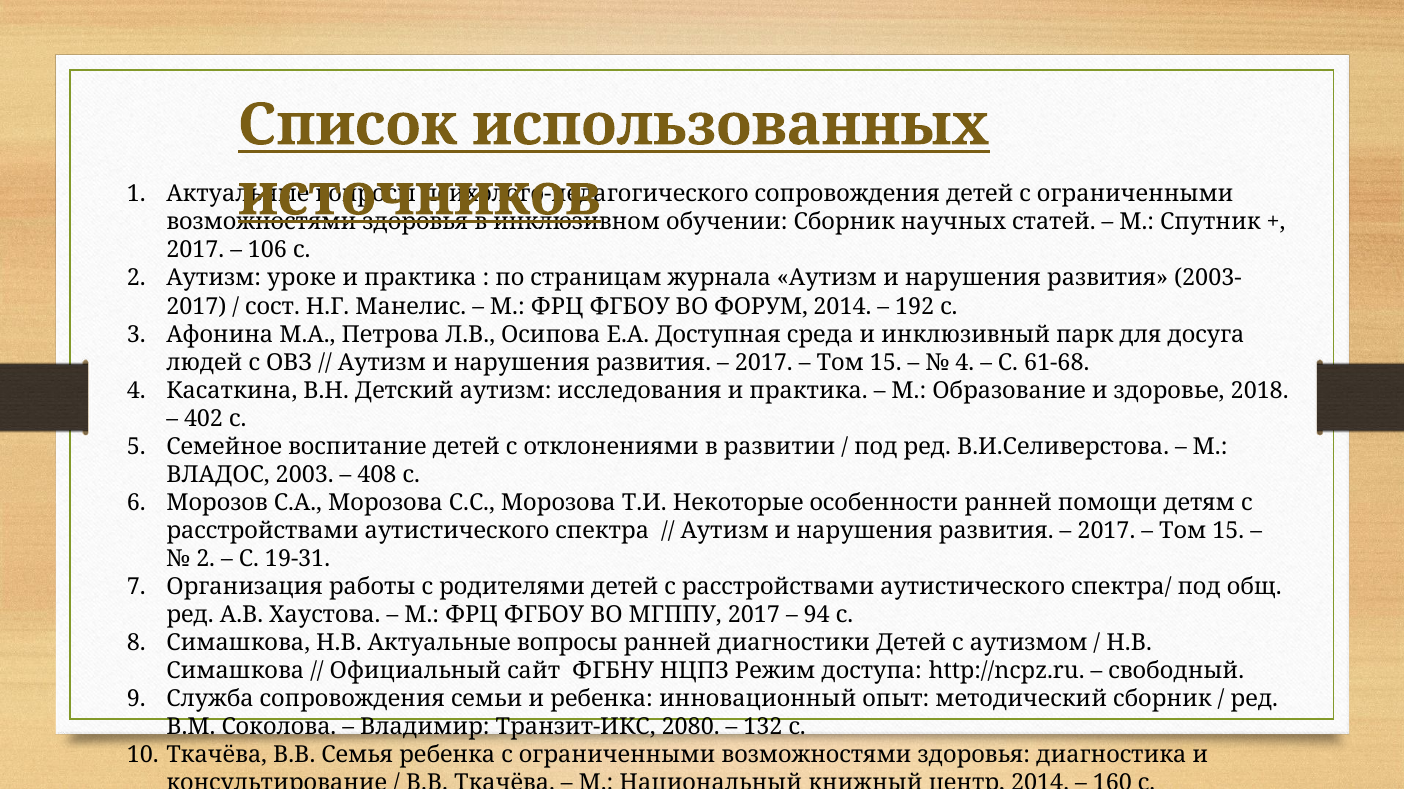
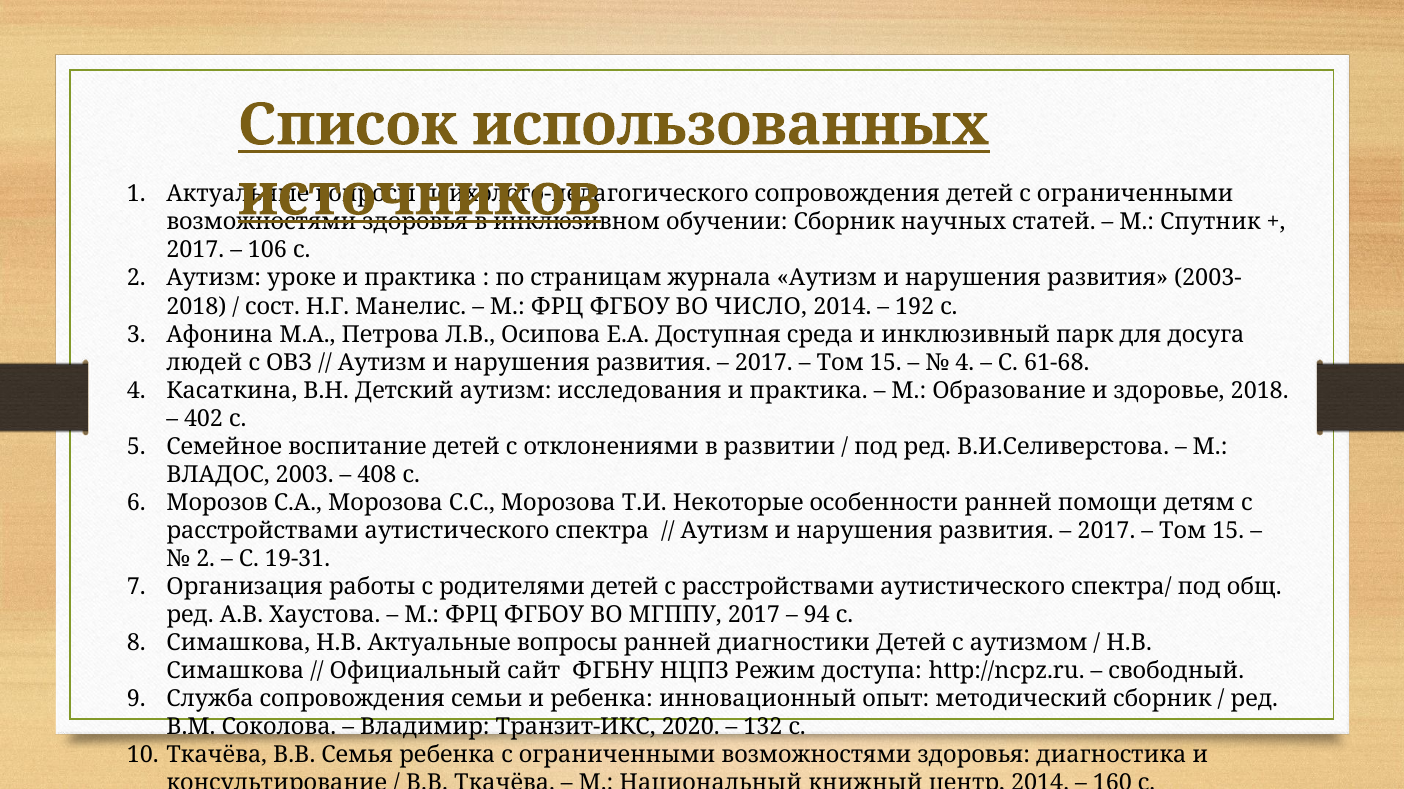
2017: 2017 -> 2018 (196, 307)
ФОРУМ: ФОРУМ -> ЧИСЛО (761, 307)
2080: 2080 -> 2020 (691, 728)
